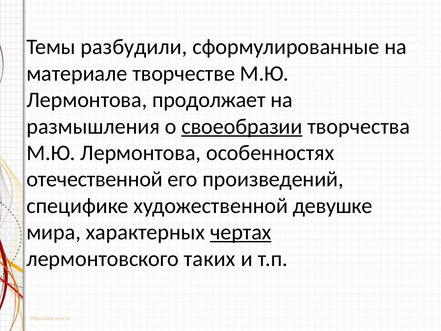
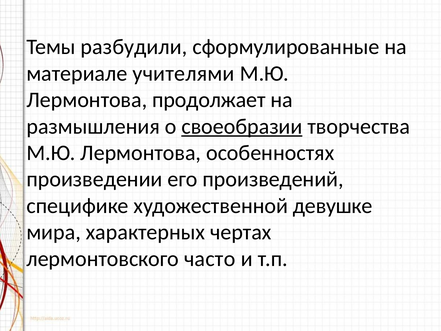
творчестве: творчестве -> учителями (184, 73)
отечественной: отечественной -> произведении (95, 179)
чертах underline: present -> none (241, 232)
таких: таких -> часто (210, 259)
